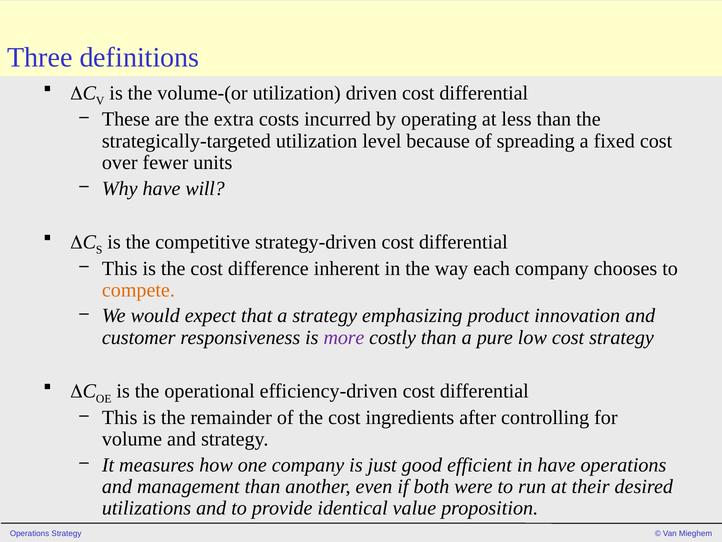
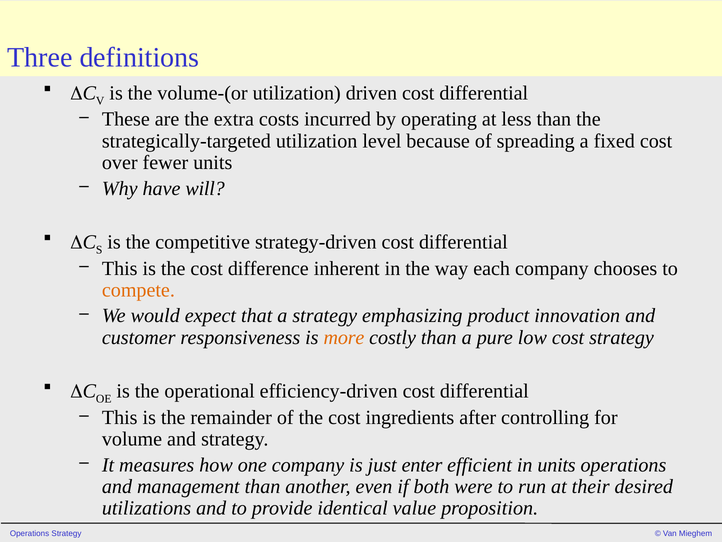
more colour: purple -> orange (344, 337)
good: good -> enter (422, 465)
in have: have -> units (557, 465)
